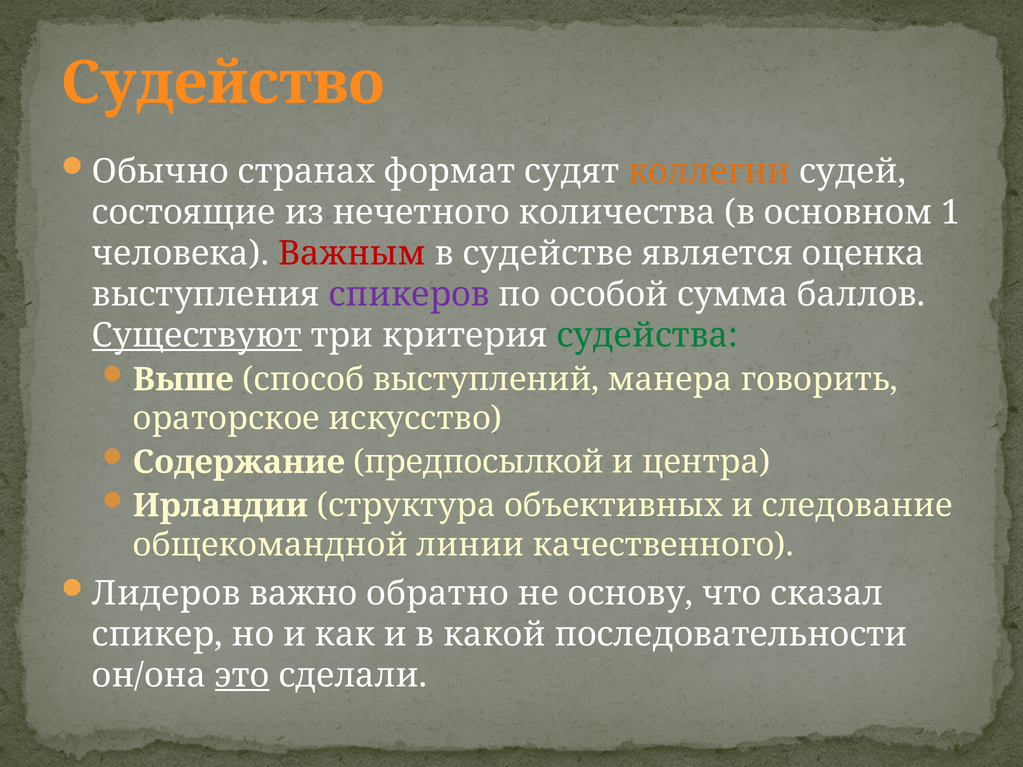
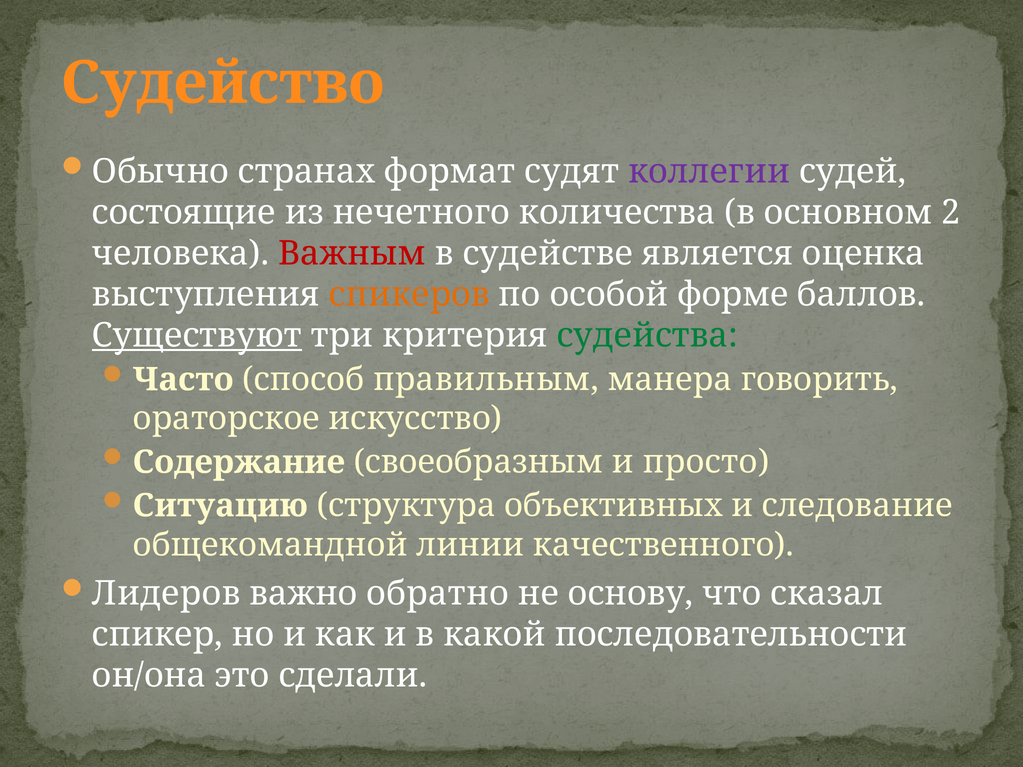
коллегии colour: orange -> purple (709, 172)
1: 1 -> 2 (951, 213)
спикеров colour: purple -> orange (409, 295)
сумма: сумма -> форме (733, 295)
Выше: Выше -> Часто (183, 380)
выступлений: выступлений -> правильным (486, 380)
предпосылкой: предпосылкой -> своеобразным (478, 462)
центра: центра -> просто (706, 462)
Ирландии: Ирландии -> Ситуацию (220, 506)
это underline: present -> none (242, 675)
